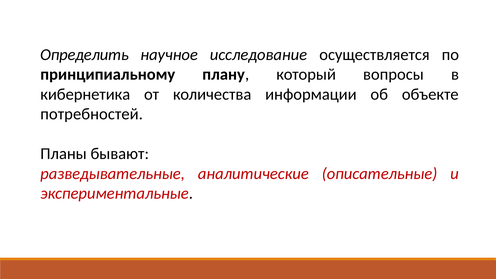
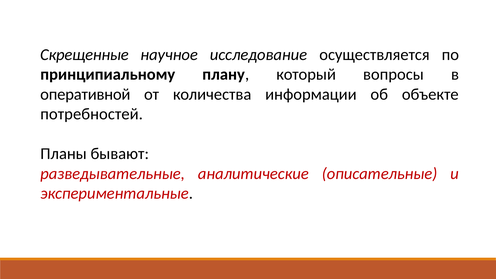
Определить: Определить -> Скрещенные (84, 55)
кибернетика: кибернетика -> оперативной (85, 94)
